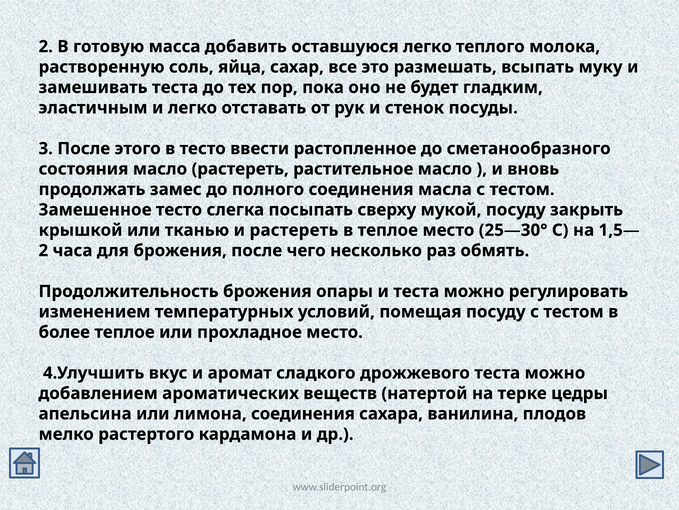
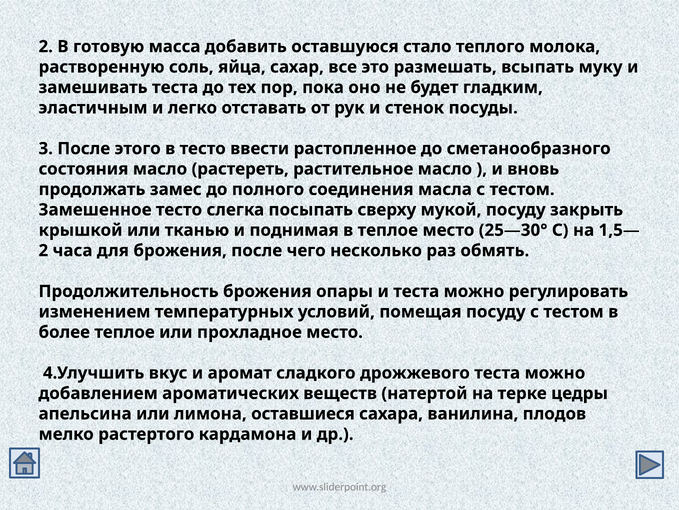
оставшуюся легко: легко -> стало (427, 47)
и растереть: растереть -> поднимая (294, 230)
лимона соединения: соединения -> оставшиеся (303, 413)
